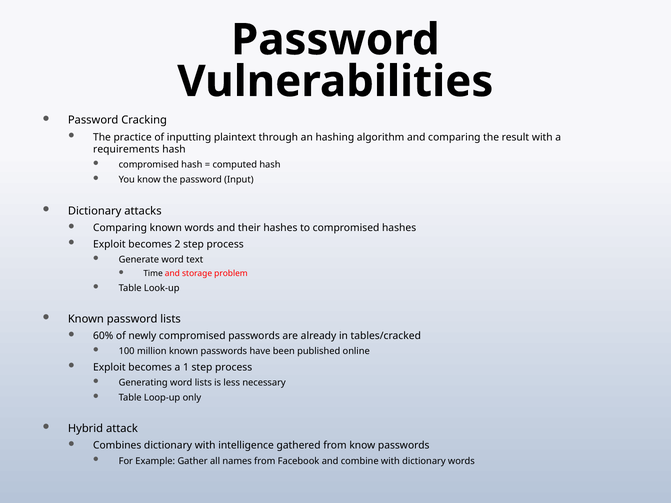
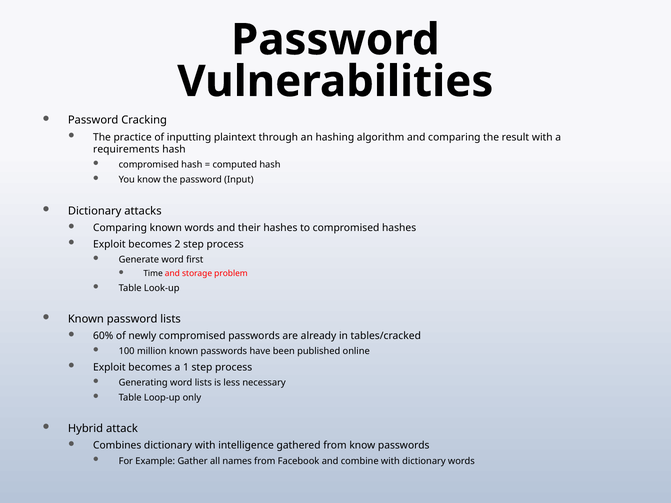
text: text -> first (195, 260)
